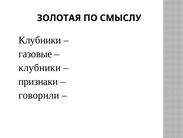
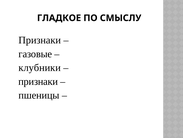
ЗОЛОТАЯ: ЗОЛОТАЯ -> ГЛАДКОЕ (59, 18)
Клубники: Клубники -> Признаки (40, 40)
говорили: говорили -> пшеницы (39, 95)
